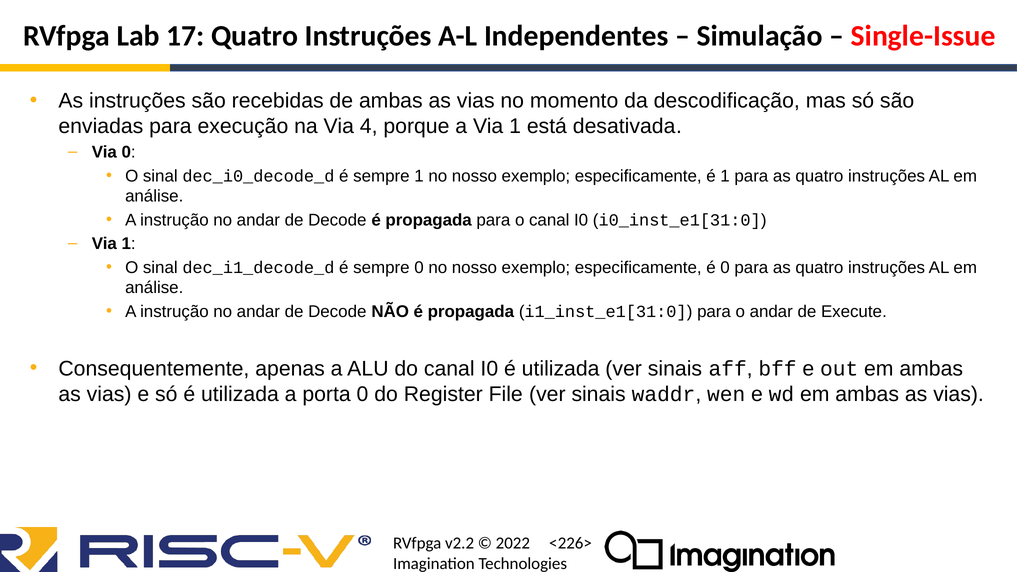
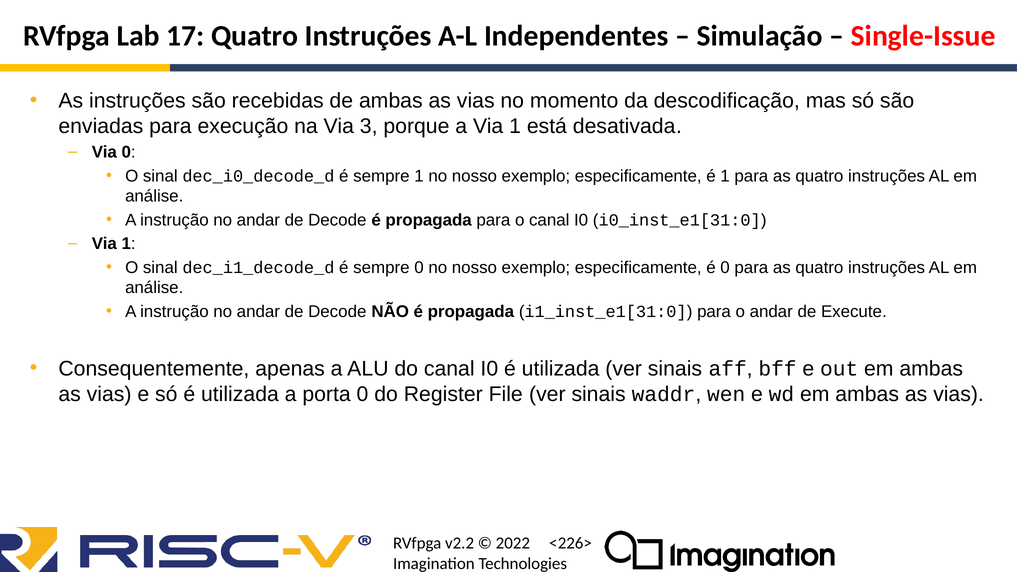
4: 4 -> 3 (369, 126)
